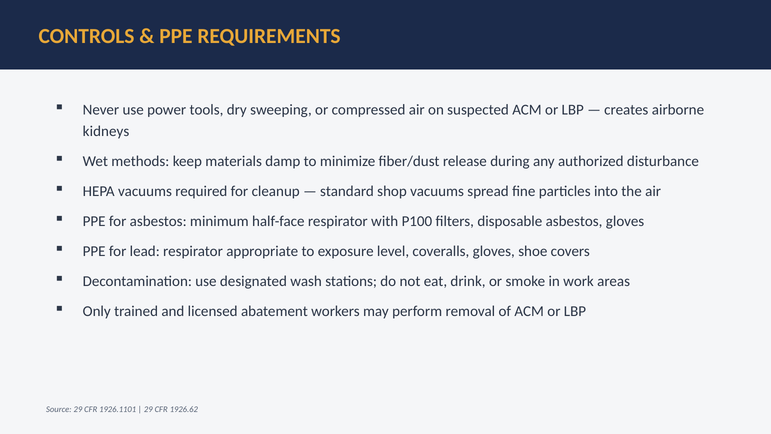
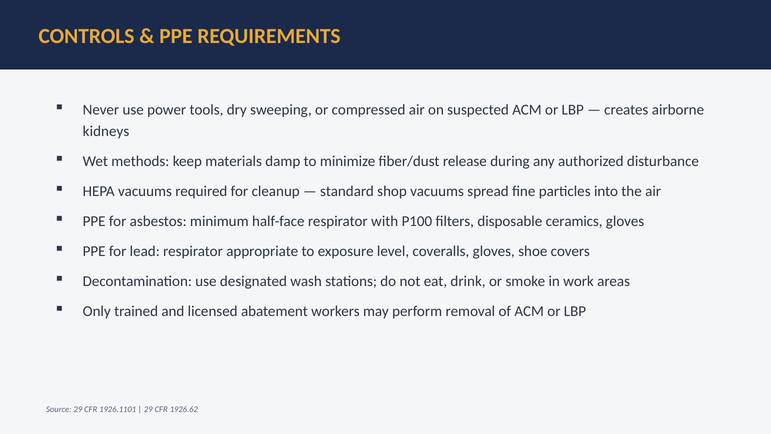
disposable asbestos: asbestos -> ceramics (574, 221)
